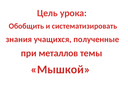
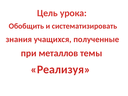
Мышкой: Мышкой -> Реализуя (60, 69)
